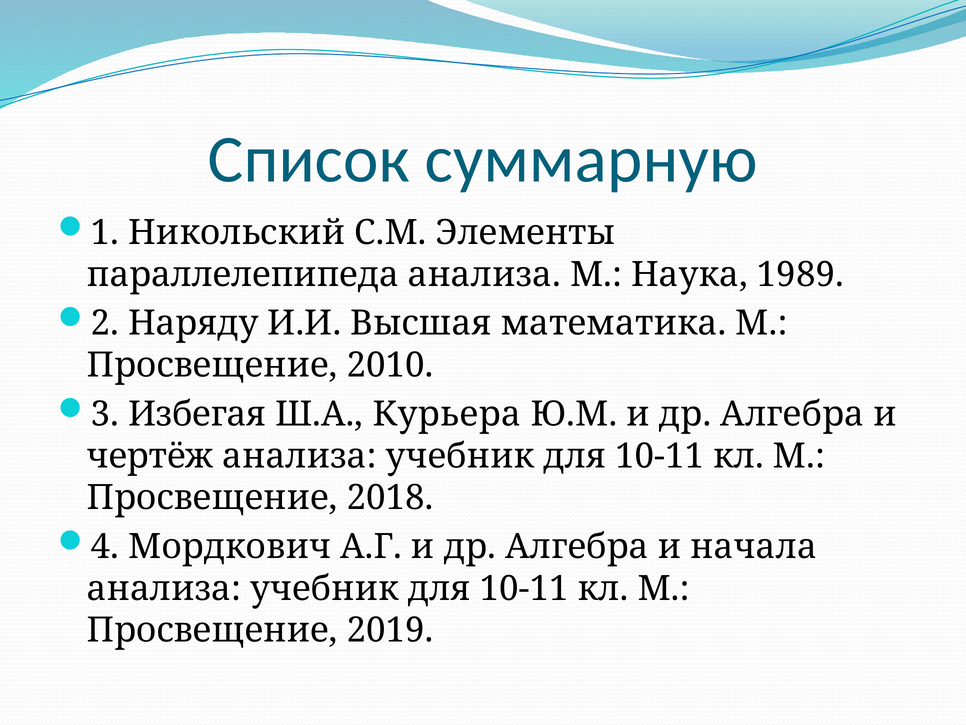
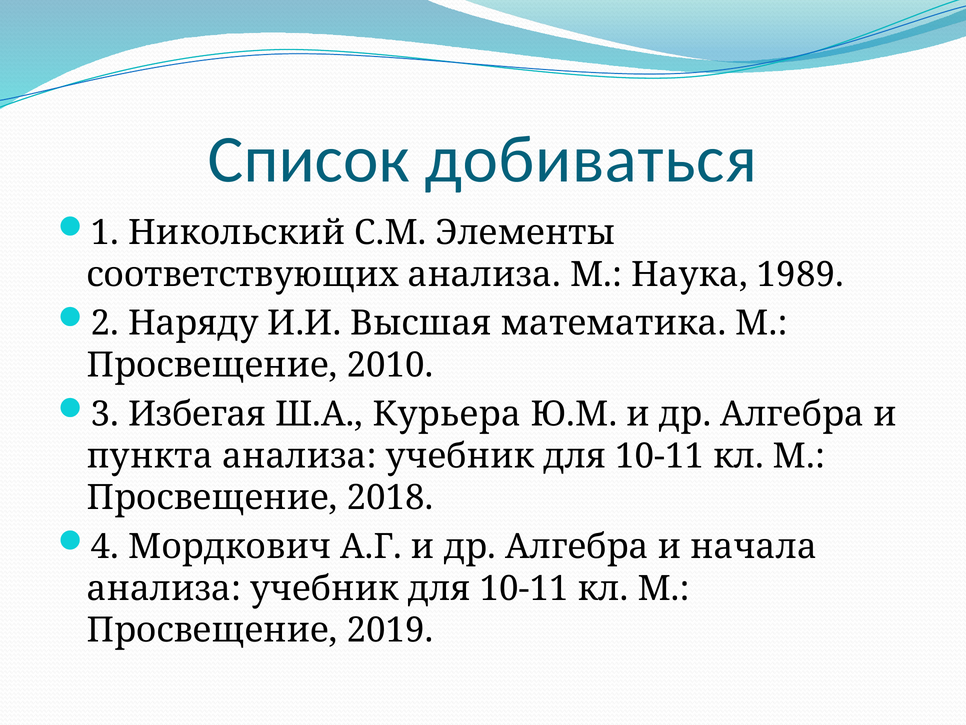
суммарную: суммарную -> добиваться (591, 160)
параллелепипеда: параллелепипеда -> соответствующих (243, 274)
чертёж: чертёж -> пункта (150, 456)
